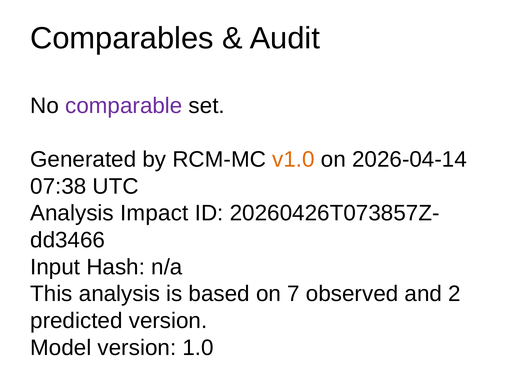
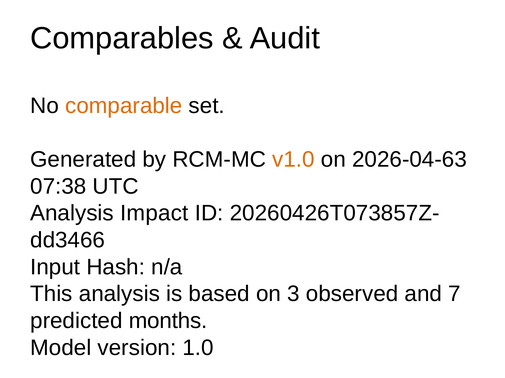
comparable colour: purple -> orange (124, 106)
2026-04-14: 2026-04-14 -> 2026-04-63 (409, 160)
7: 7 -> 3 (293, 294)
2: 2 -> 7 (455, 294)
predicted version: version -> months (168, 321)
